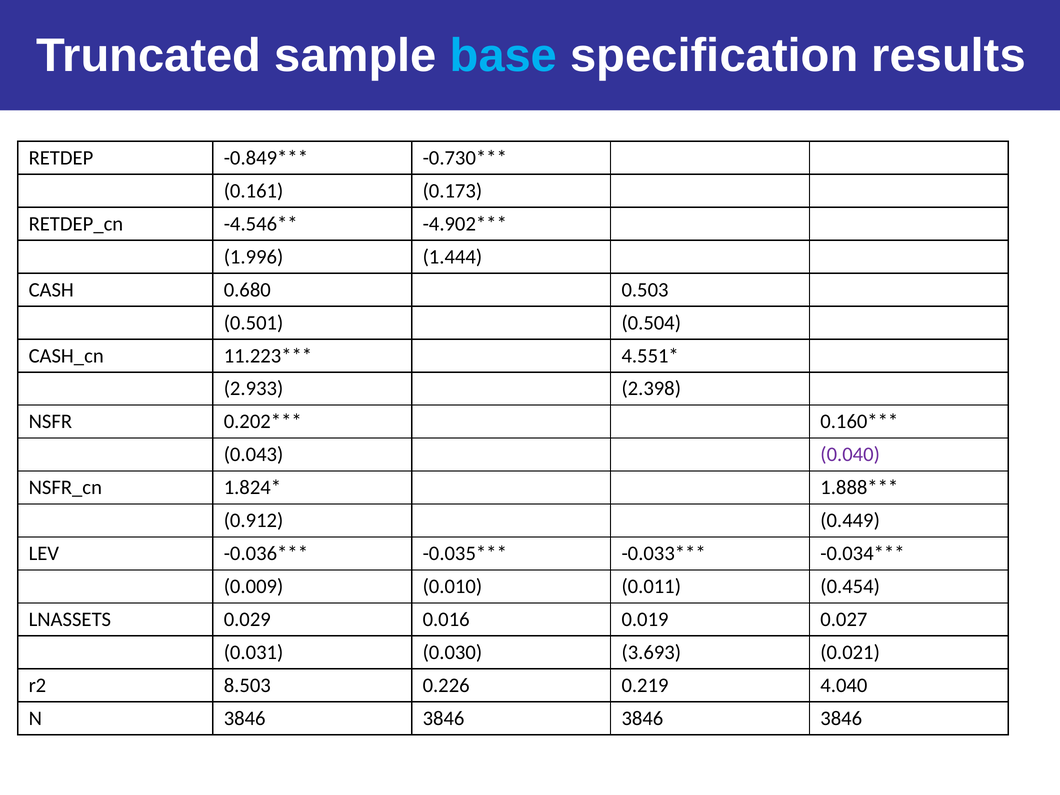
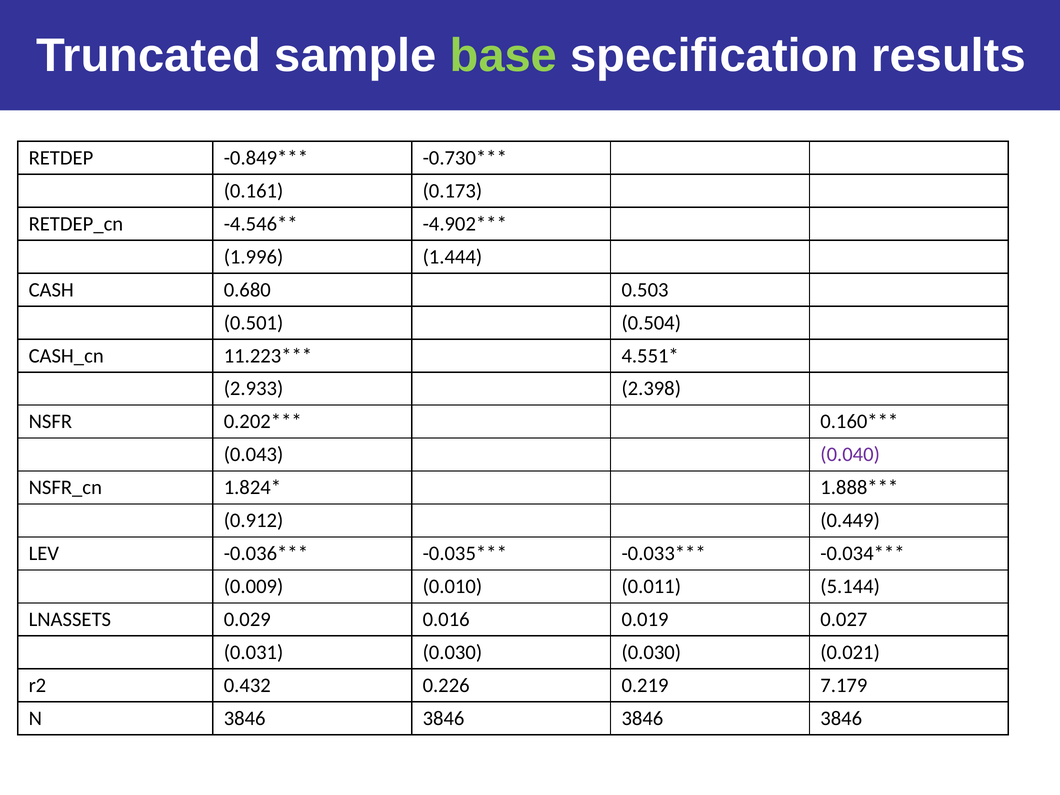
base colour: light blue -> light green (503, 56)
0.454: 0.454 -> 5.144 (850, 587)
0.030 3.693: 3.693 -> 0.030 (651, 652)
8.503: 8.503 -> 0.432 (247, 685)
4.040: 4.040 -> 7.179 (844, 685)
